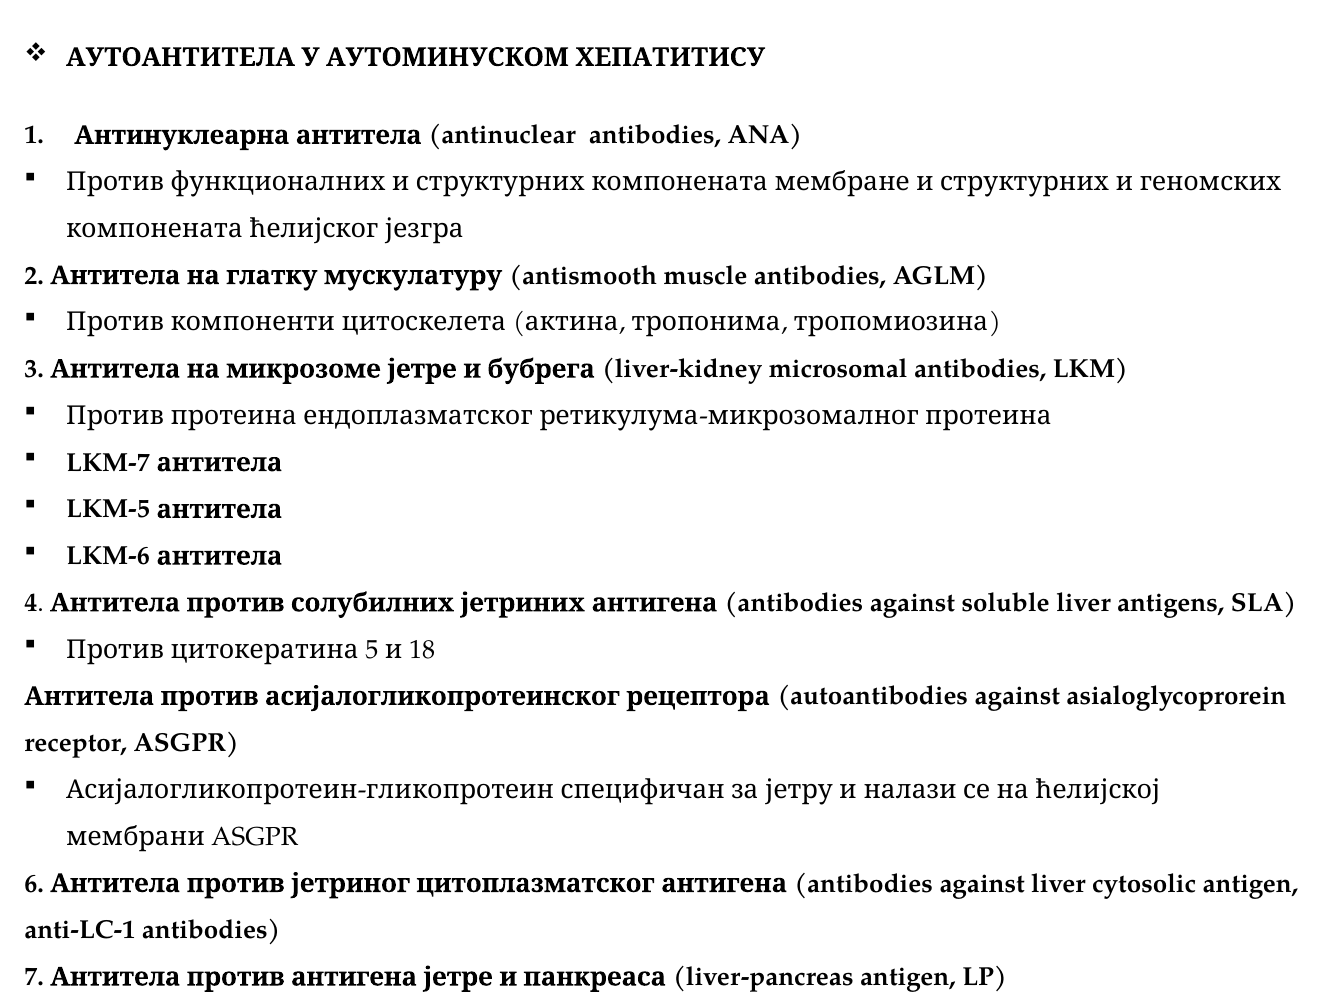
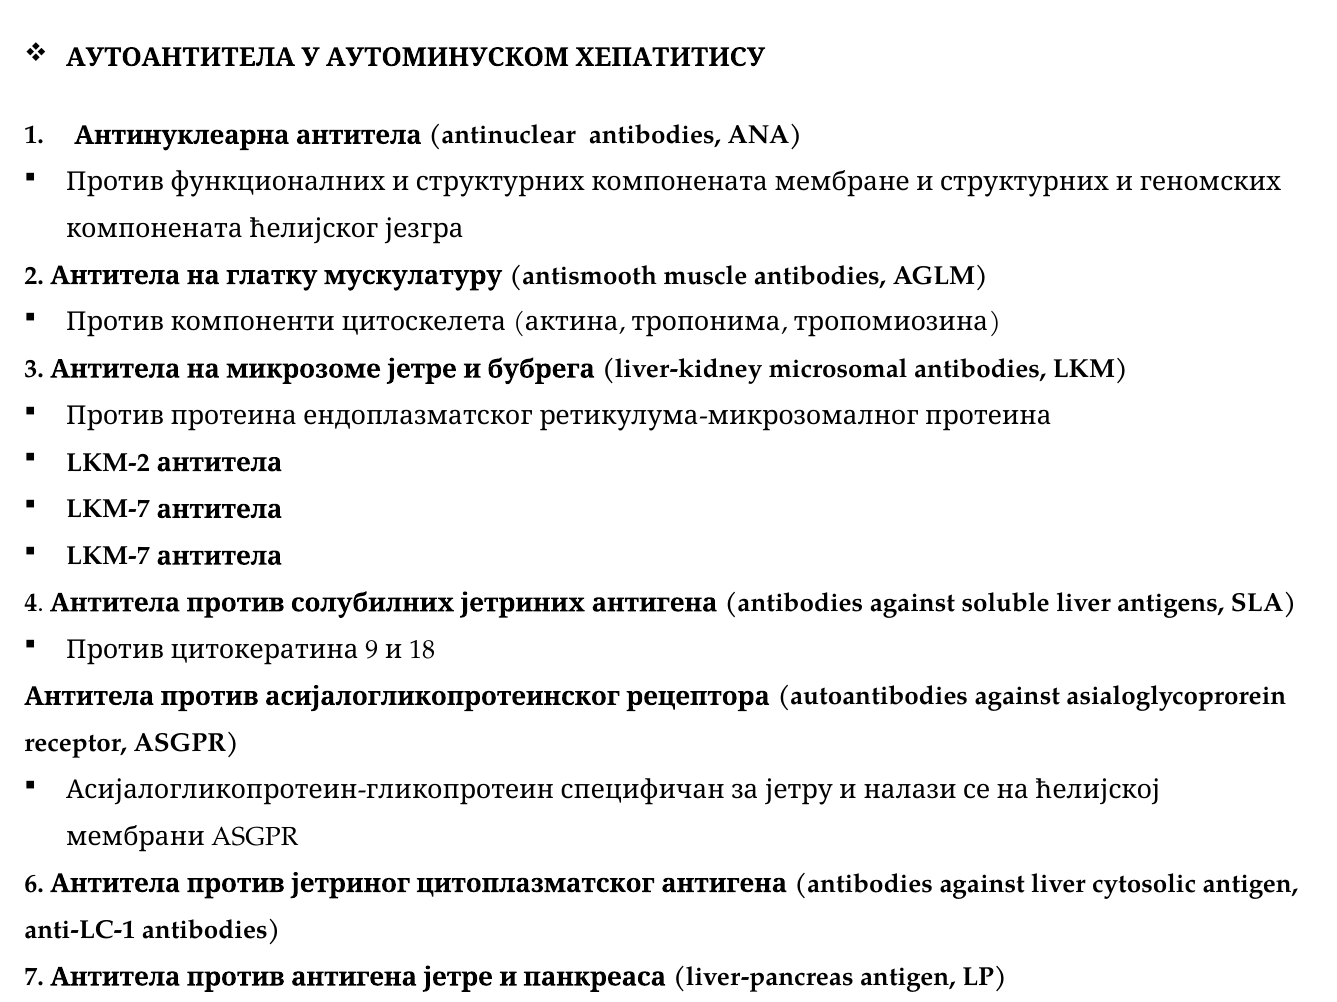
LKM-7: LKM-7 -> LKM-2 (108, 463)
LKM-5: LKM-5 -> LKM-7 (108, 510)
LKM-6: LKM-6 -> LKM-7 (108, 557)
5: 5 -> 9 (372, 650)
